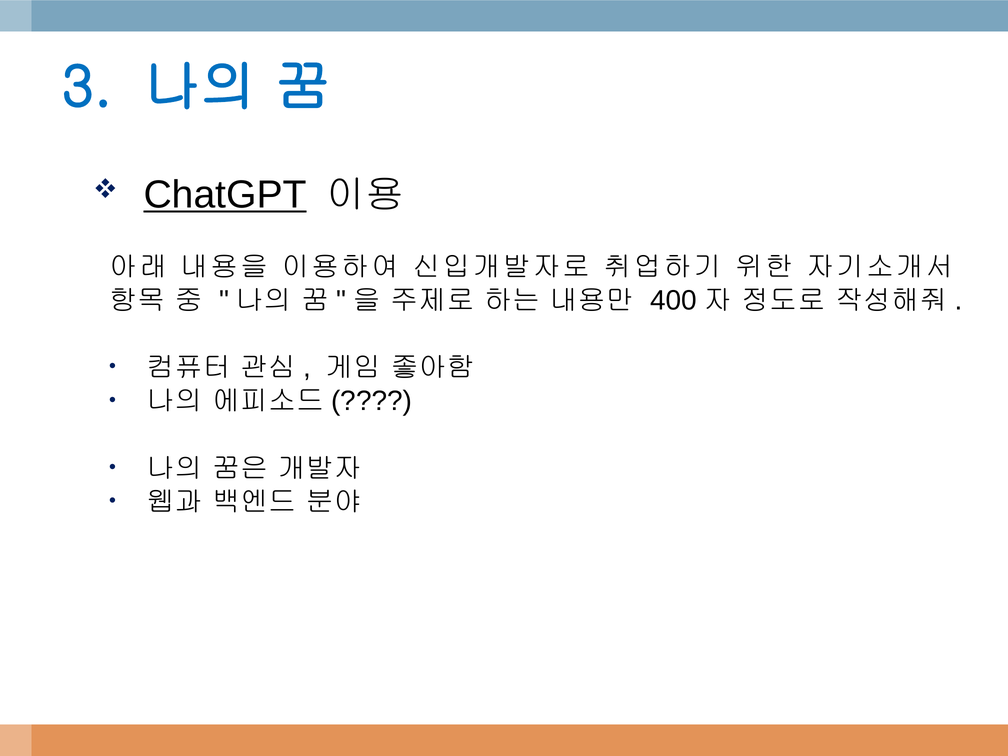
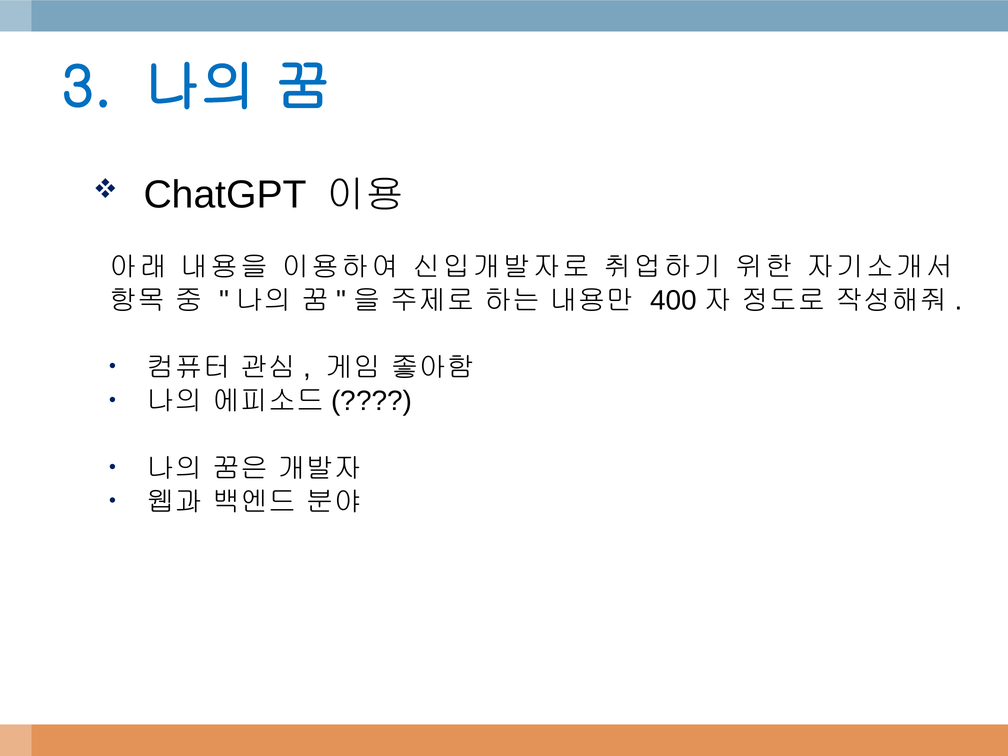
ChatGPT underline: present -> none (225, 195)
